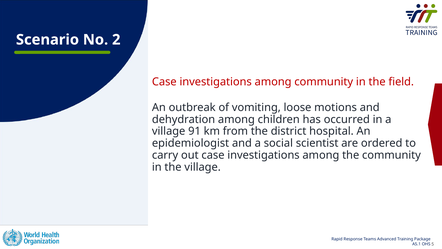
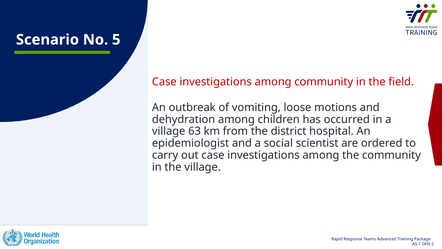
No 2: 2 -> 5 (116, 40)
91: 91 -> 63 (195, 131)
